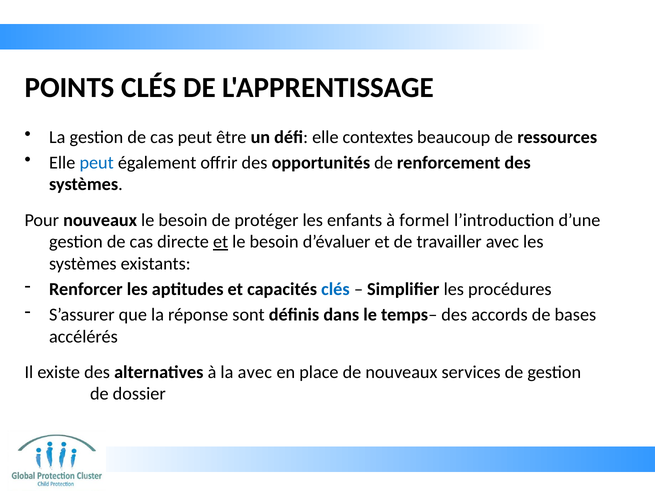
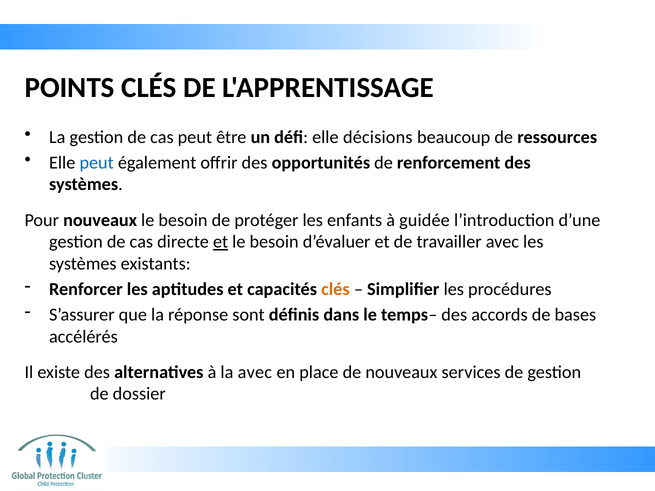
contextes: contextes -> décisions (378, 137)
formel: formel -> guidée (424, 220)
clés colour: blue -> orange (335, 289)
